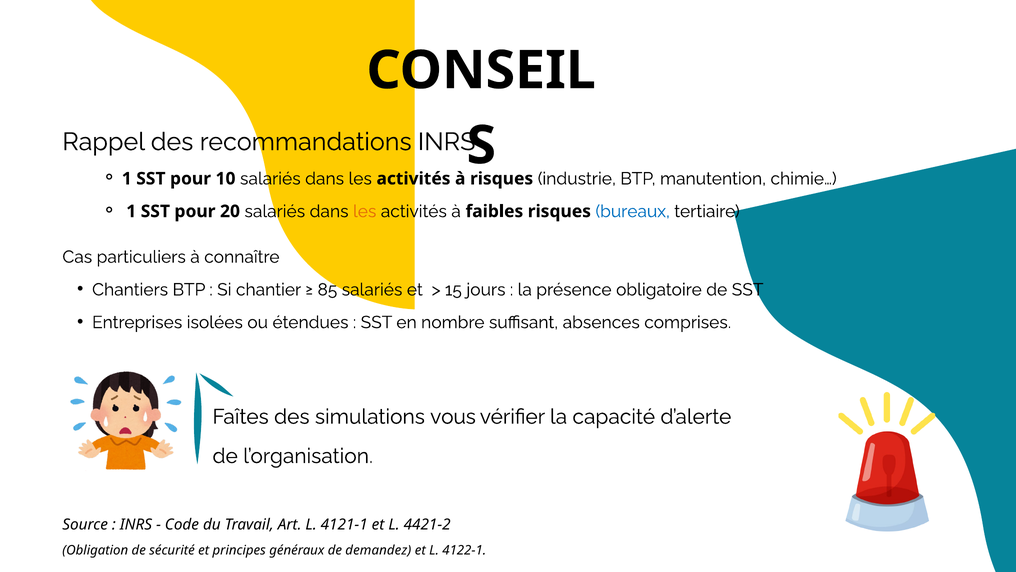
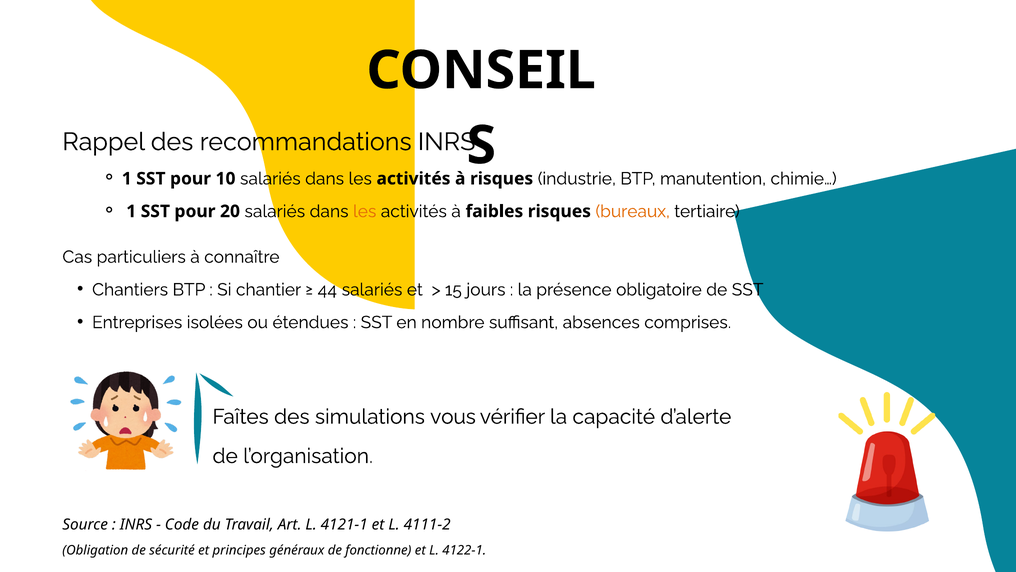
bureaux colour: blue -> orange (633, 211)
85: 85 -> 44 (327, 289)
4421-2: 4421-2 -> 4111-2 (427, 524)
demandez: demandez -> fonctionne (378, 550)
